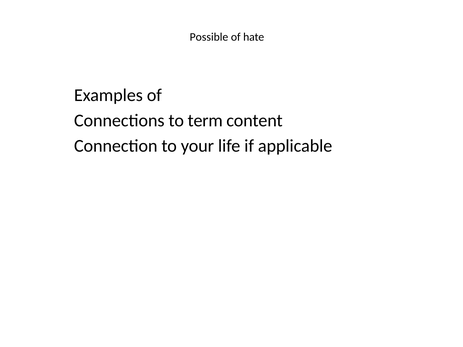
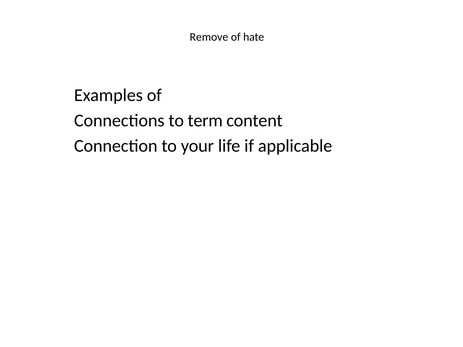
Possible: Possible -> Remove (209, 37)
